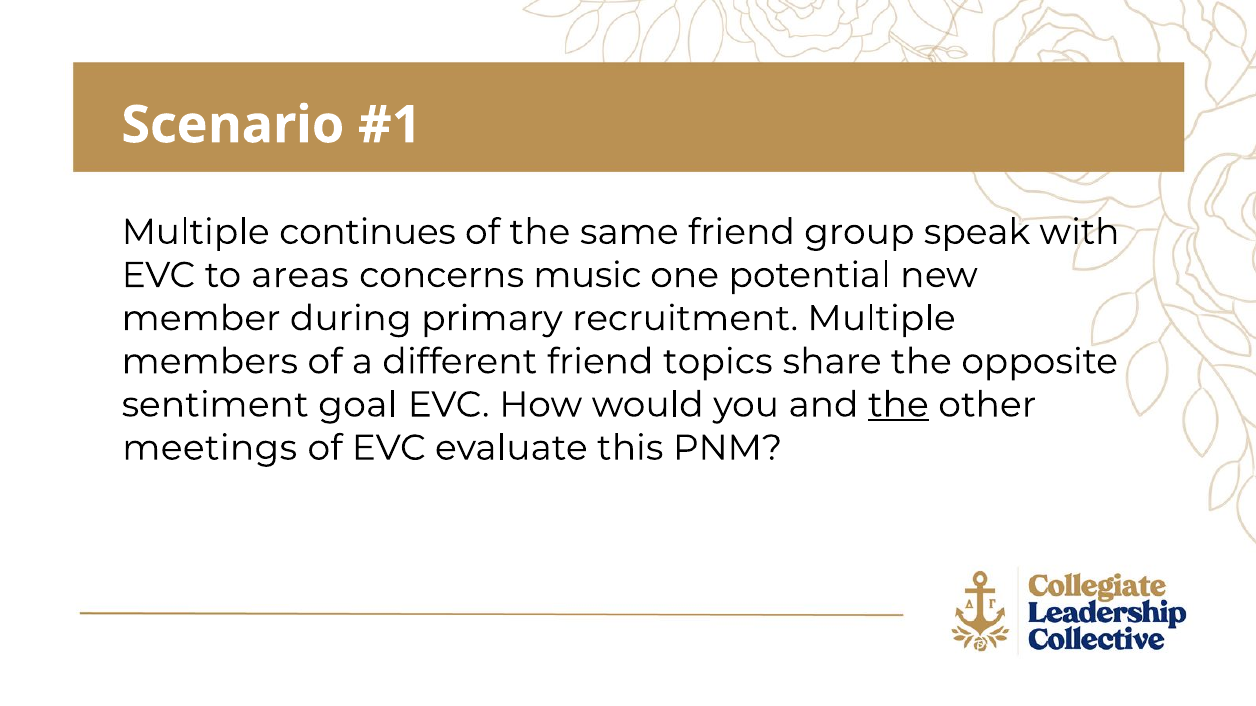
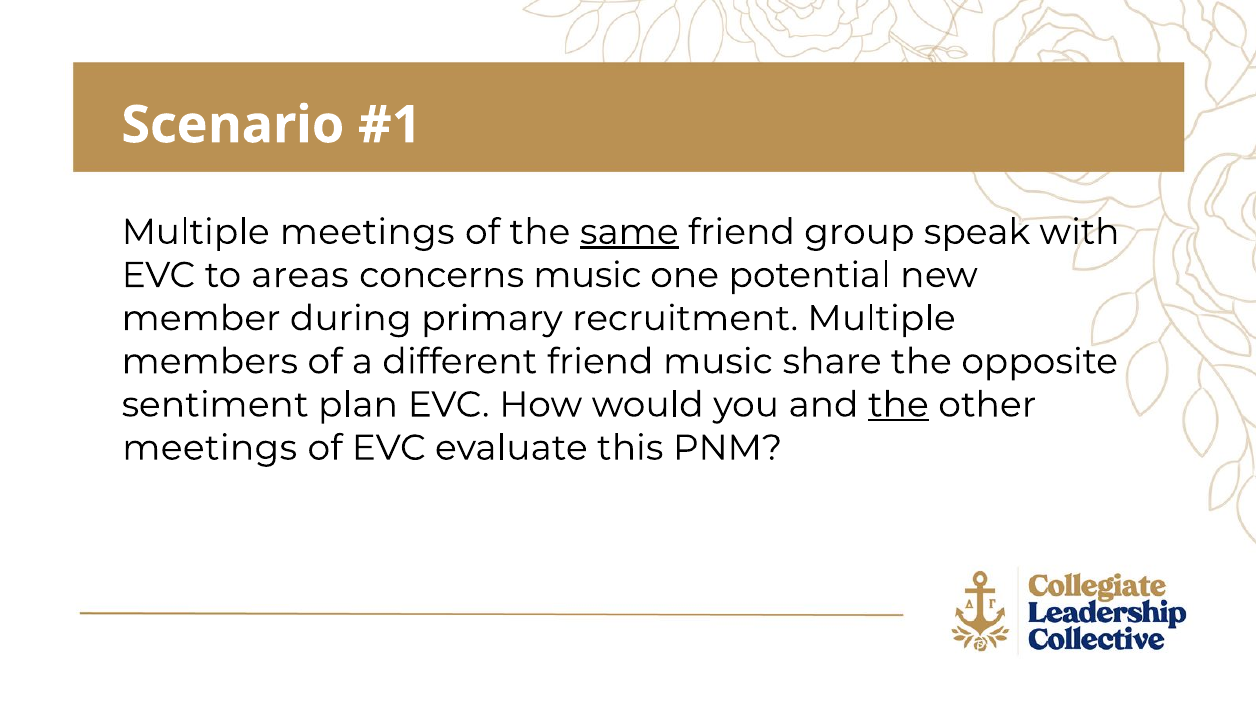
Multiple continues: continues -> meetings (367, 232)
same underline: none -> present (629, 232)
friend topics: topics -> music (718, 362)
goal: goal -> plan (358, 405)
